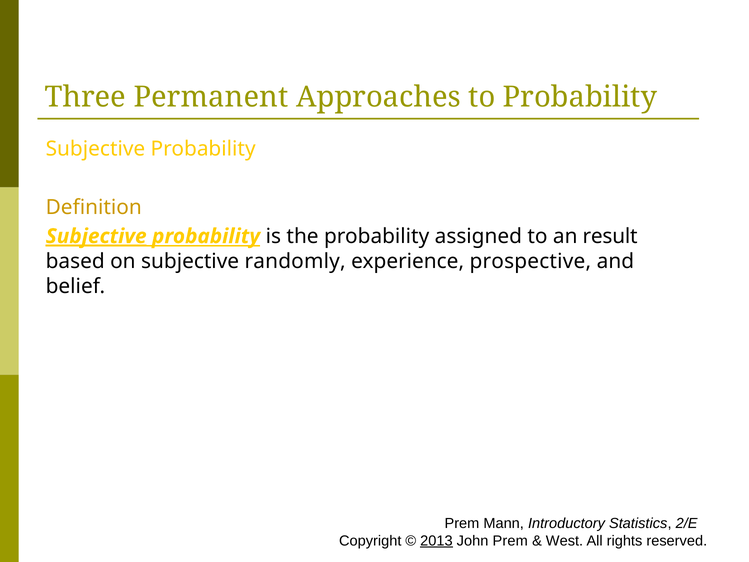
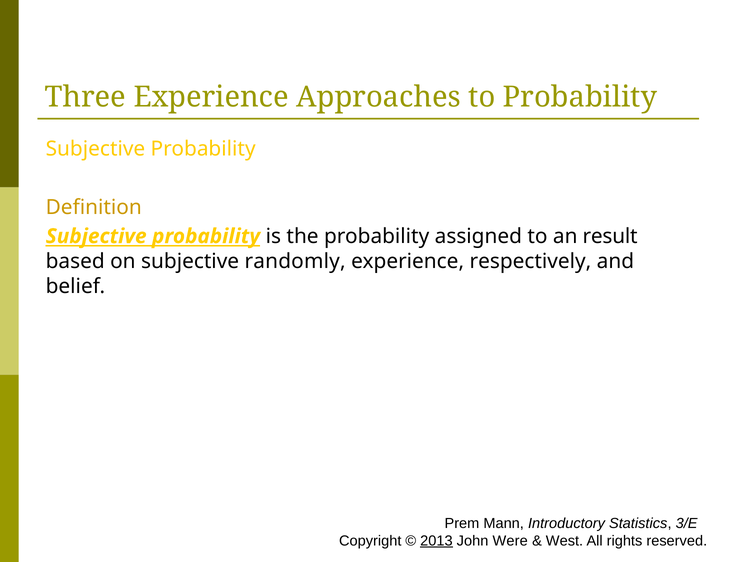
Three Permanent: Permanent -> Experience (211, 97)
Subjective underline: present -> none (96, 236)
prospective: prospective -> respectively (530, 261)
2/E: 2/E -> 3/E (687, 523)
John Prem: Prem -> Were (510, 541)
